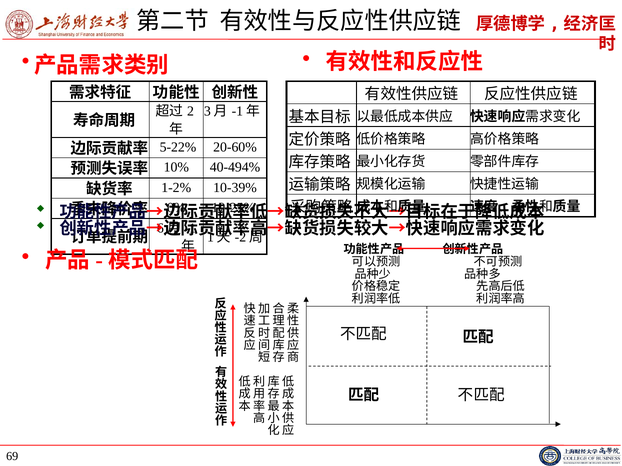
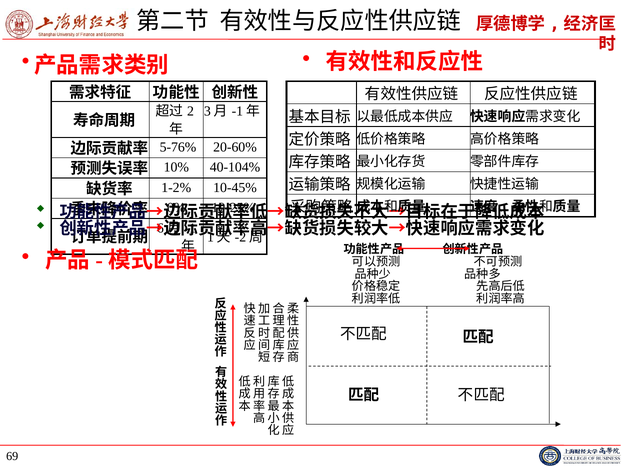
5-22%: 5-22% -> 5-76% (178, 147)
40-494%: 40-494% -> 40-104% (235, 168)
10-39%: 10-39% -> 10-45% (235, 188)
